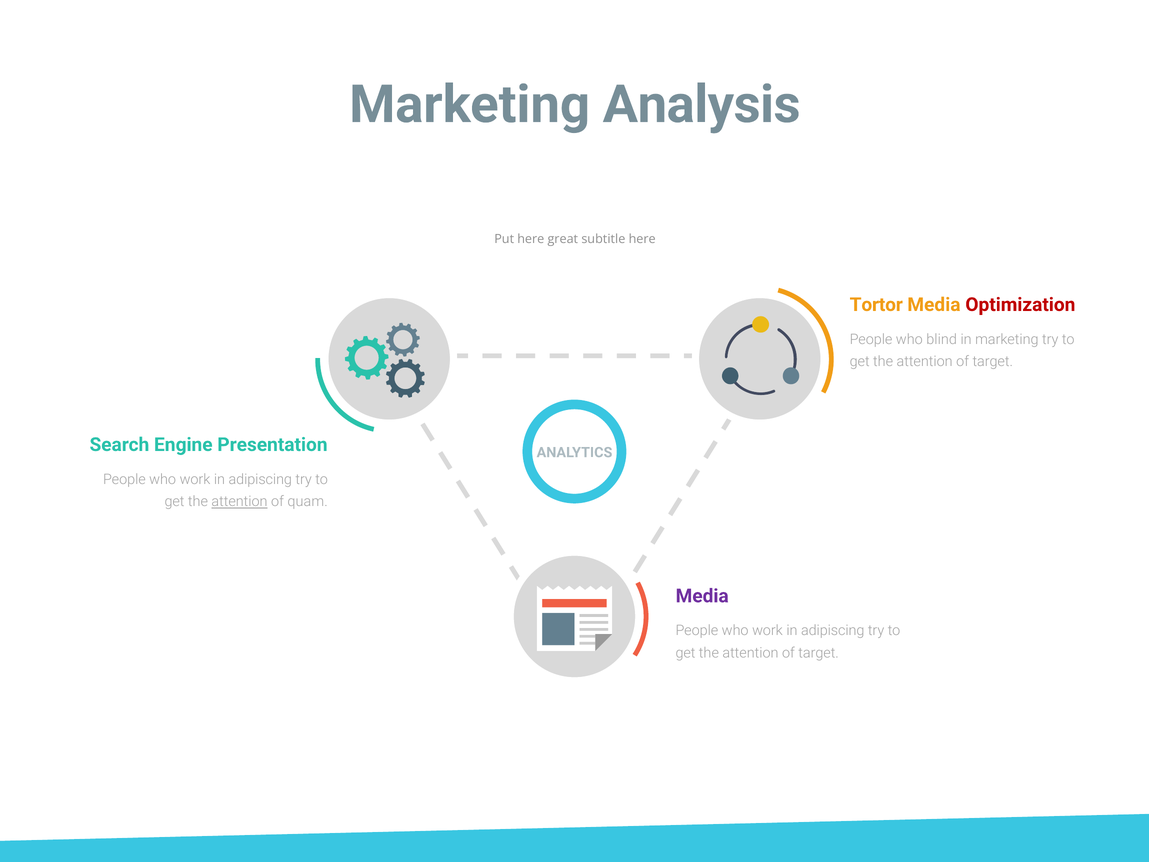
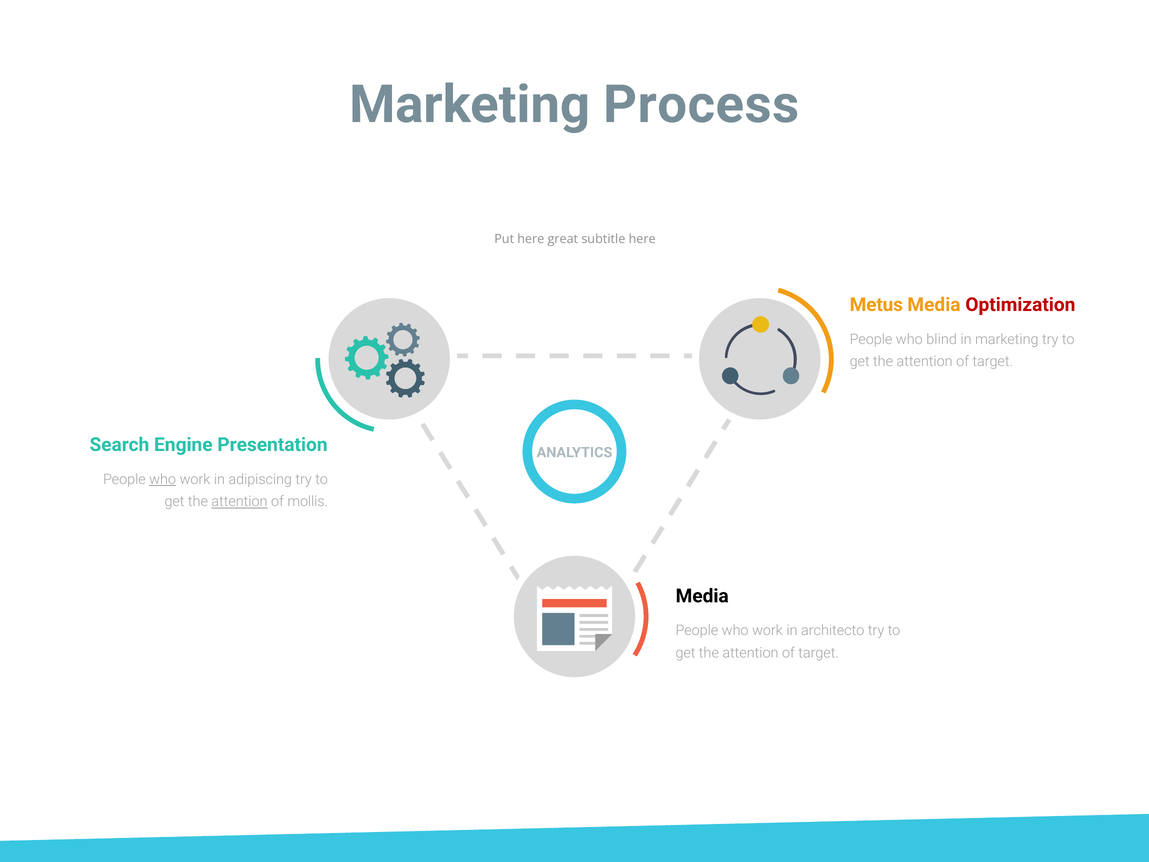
Analysis: Analysis -> Process (701, 105)
Tortor: Tortor -> Metus (876, 305)
who underline: none -> present (163, 479)
quam: quam -> mollis (308, 502)
Media colour: purple -> black (702, 596)
adipiscing: adipiscing -> architecto (833, 630)
